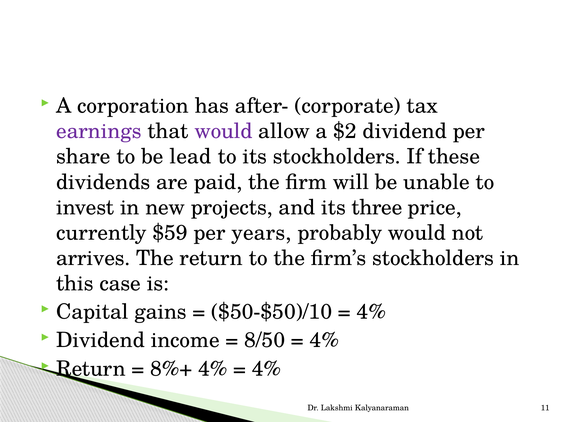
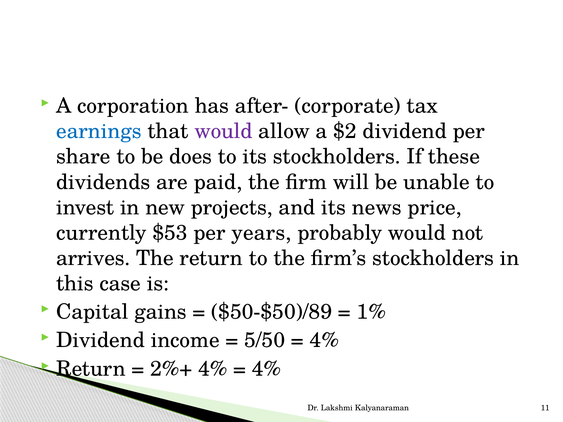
earnings colour: purple -> blue (99, 131)
lead: lead -> does (191, 157)
three: three -> news (377, 208)
$59: $59 -> $53 (170, 233)
$50-$50)/10: $50-$50)/10 -> $50-$50)/89 (272, 312)
4%: 4% -> 1% (371, 312)
8/50: 8/50 -> 5/50 (265, 341)
8%+: 8%+ -> 2%+ (171, 369)
